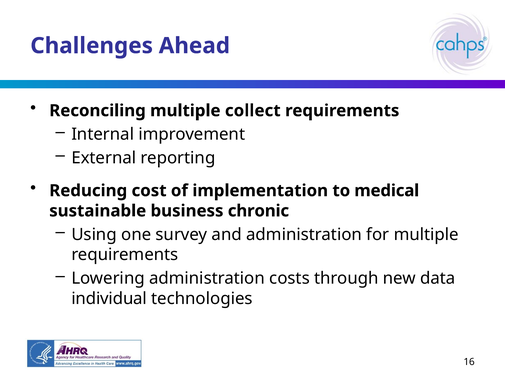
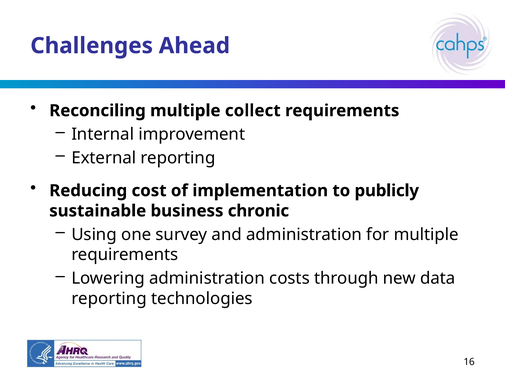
medical: medical -> publicly (387, 191)
individual: individual -> reporting (109, 298)
